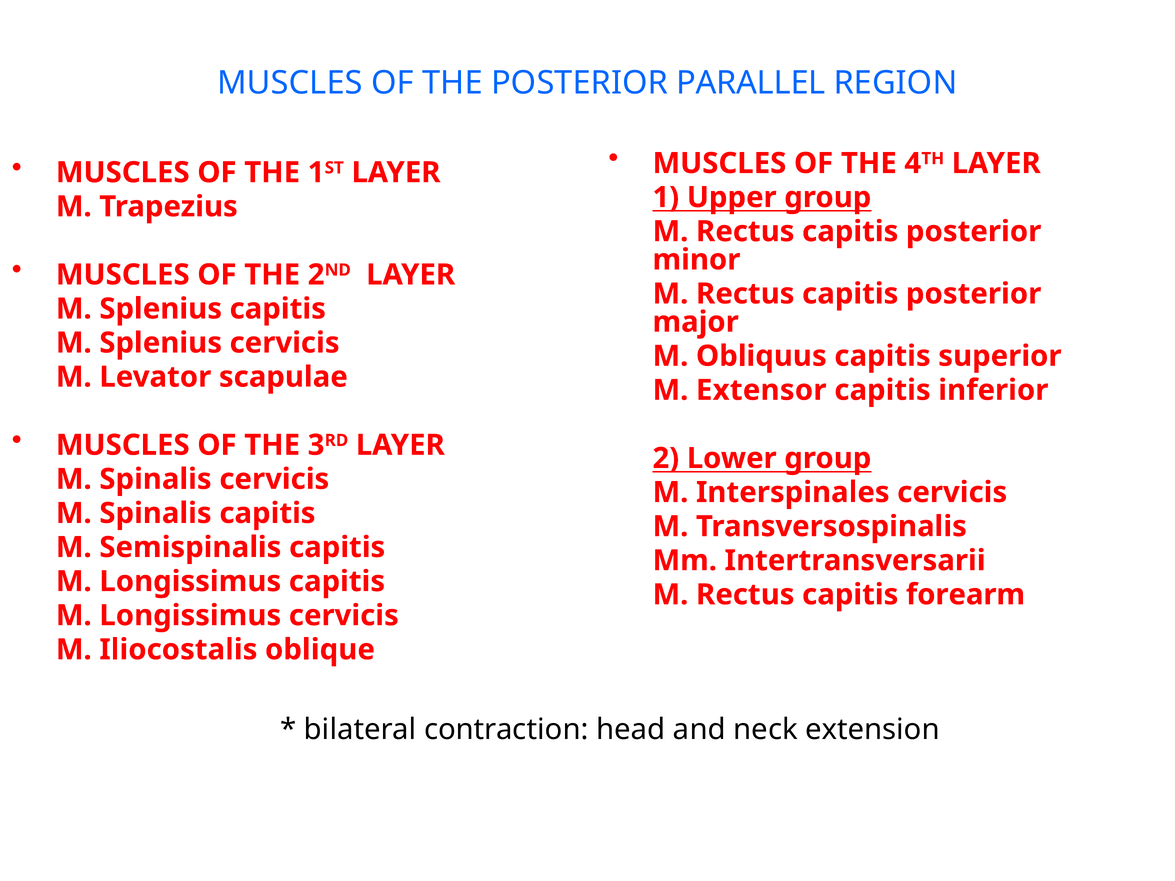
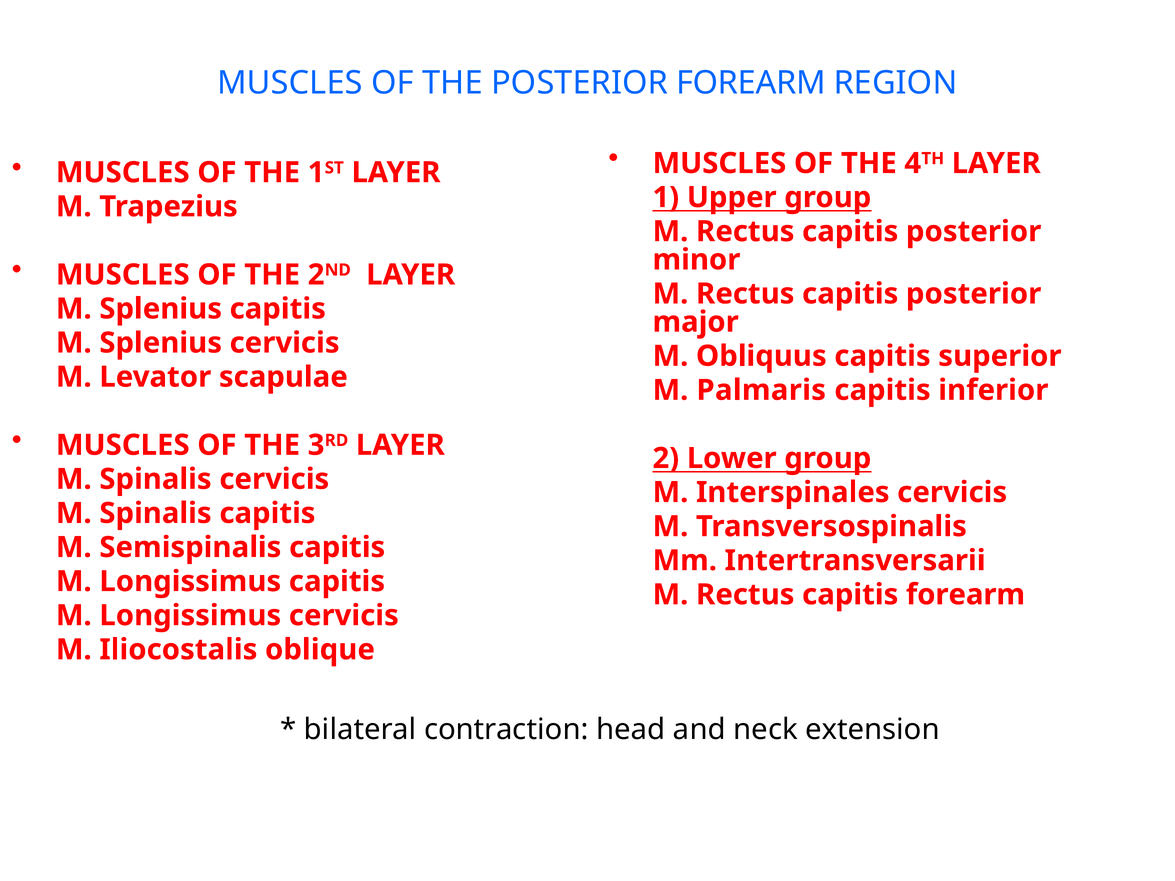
POSTERIOR PARALLEL: PARALLEL -> FOREARM (751, 83)
Extensor: Extensor -> Palmaris (761, 390)
